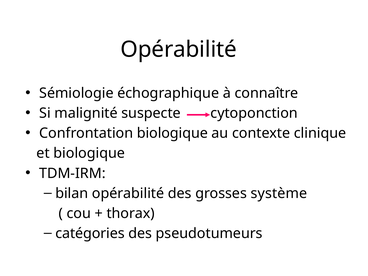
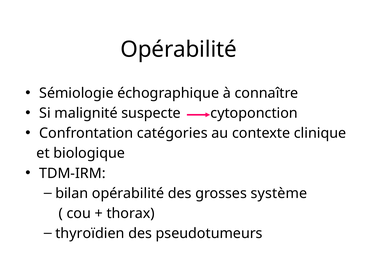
Confrontation biologique: biologique -> catégories (172, 133)
catégories: catégories -> thyroïdien (90, 233)
